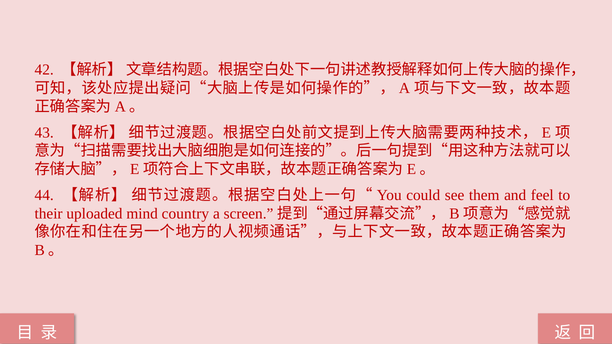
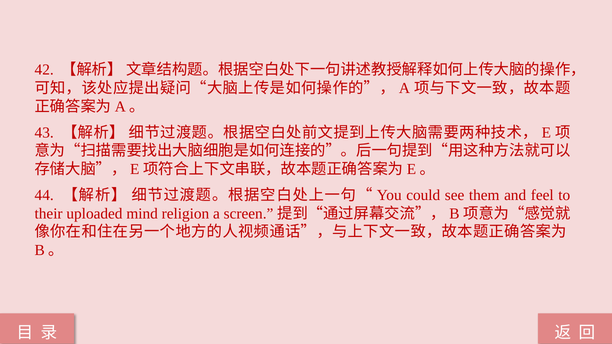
country: country -> religion (185, 214)
